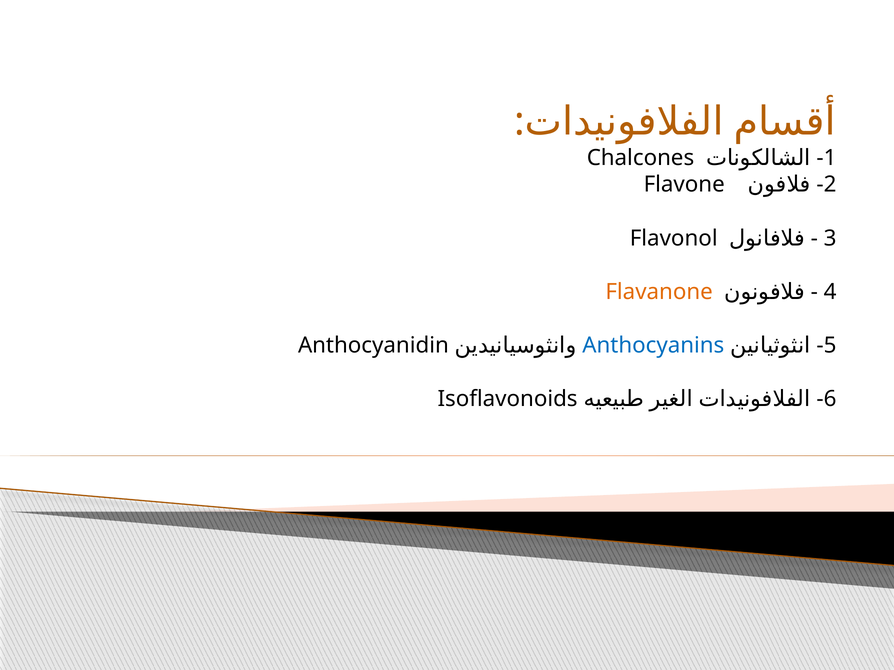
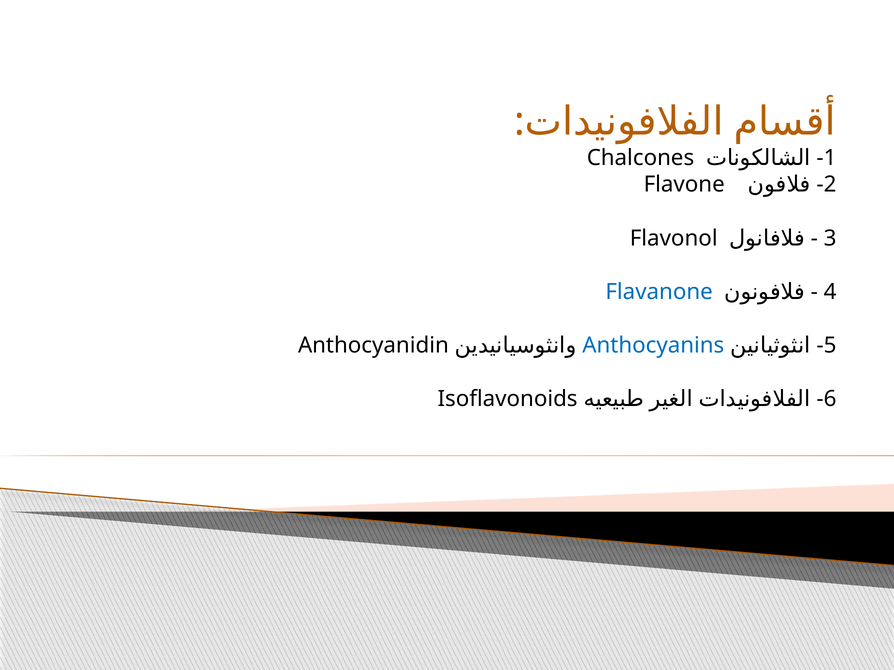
Flavanone colour: orange -> blue (659, 292)
